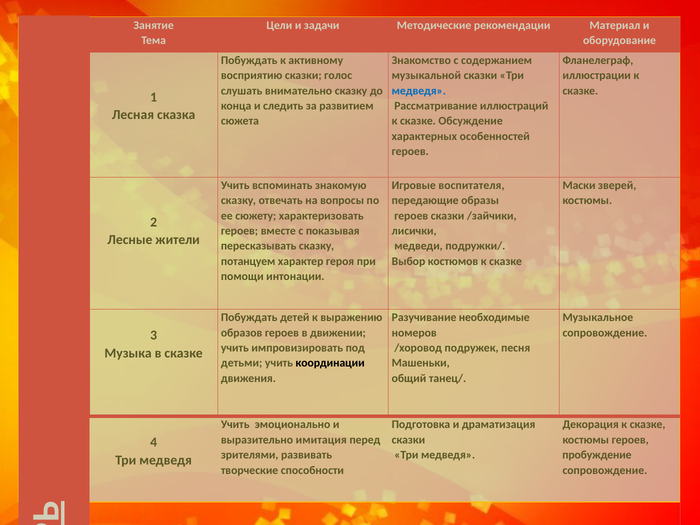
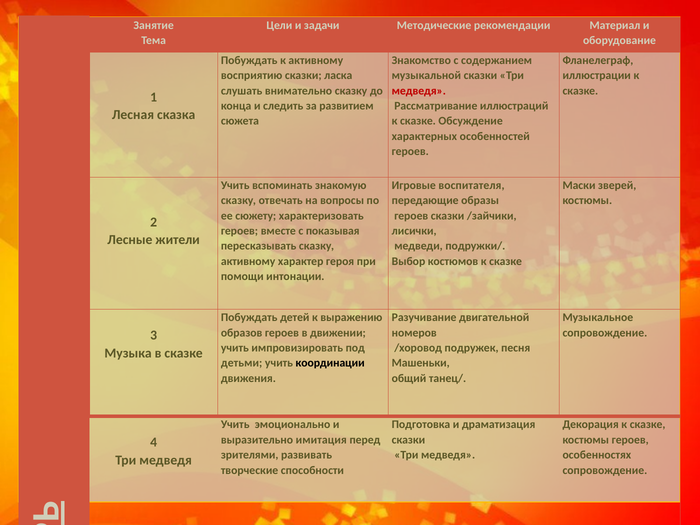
голос: голос -> ласка (338, 75)
медведя colour: blue -> red (419, 91)
потанцуем: потанцуем -> активному (248, 261)
необходимые: необходимые -> двигательной (494, 317)
пробуждение: пробуждение -> особенностях (597, 455)
